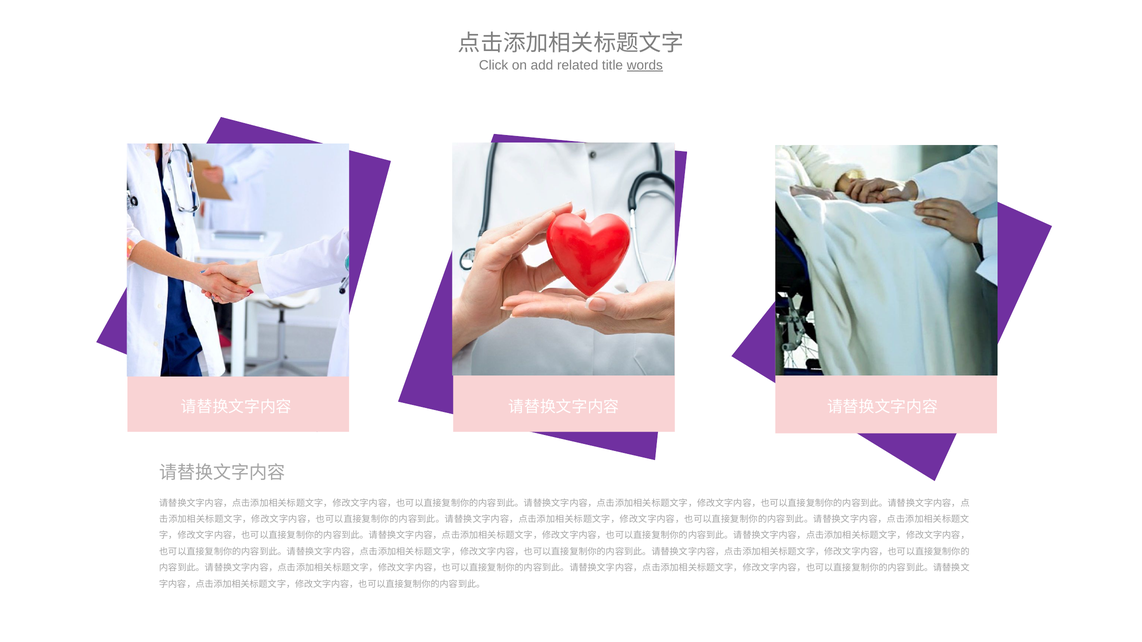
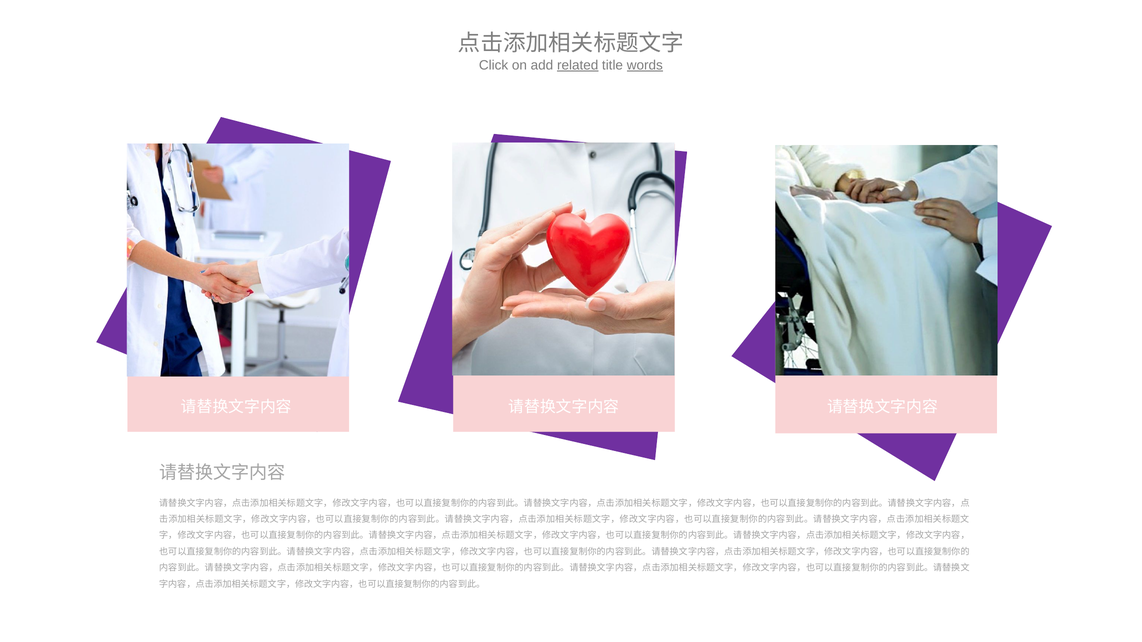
related underline: none -> present (578, 65)
